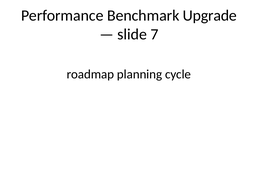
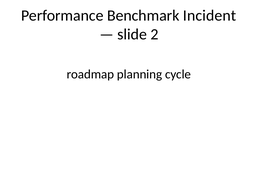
Upgrade: Upgrade -> Incident (210, 16)
7: 7 -> 2 (154, 34)
